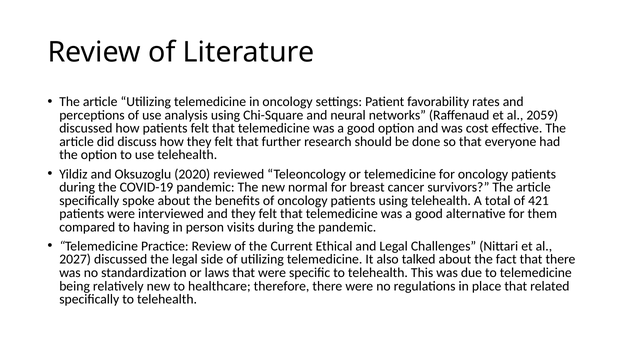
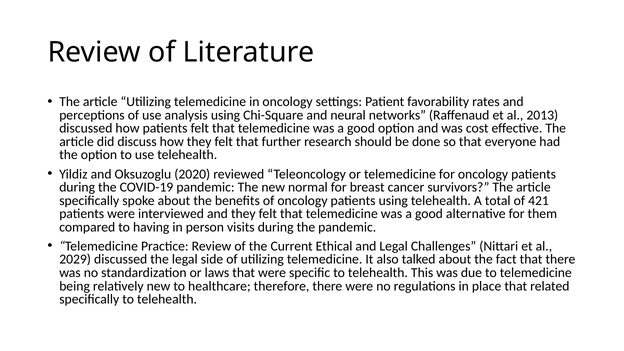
2059: 2059 -> 2013 (542, 115)
2027: 2027 -> 2029 (75, 259)
